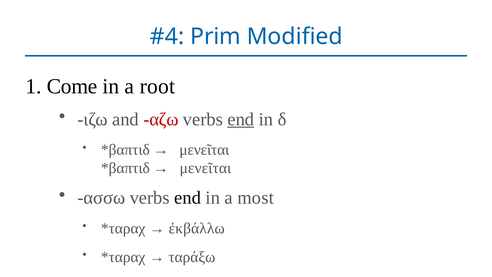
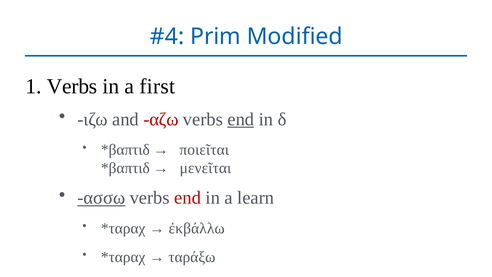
1 Come: Come -> Verbs (72, 86)
root: root -> first (157, 86)
μενεῖται: μενεῖται -> ποιεῖται (204, 150)
ασσω underline: none -> present (101, 198)
end colour: black -> red (188, 198)
most: most -> learn (256, 198)
